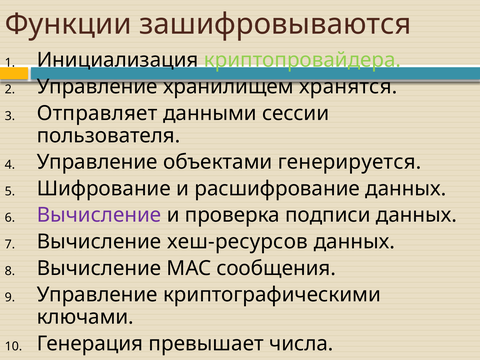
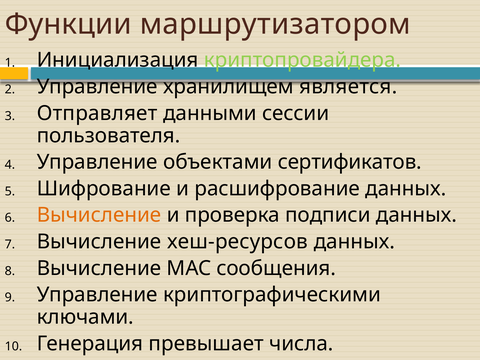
зашифровываются: зашифровываются -> маршрутизатором (275, 24)
хранятся: хранятся -> является (348, 87)
генерируется: генерируется -> сертификатов (350, 162)
Вычисление colour: purple -> orange (99, 215)
